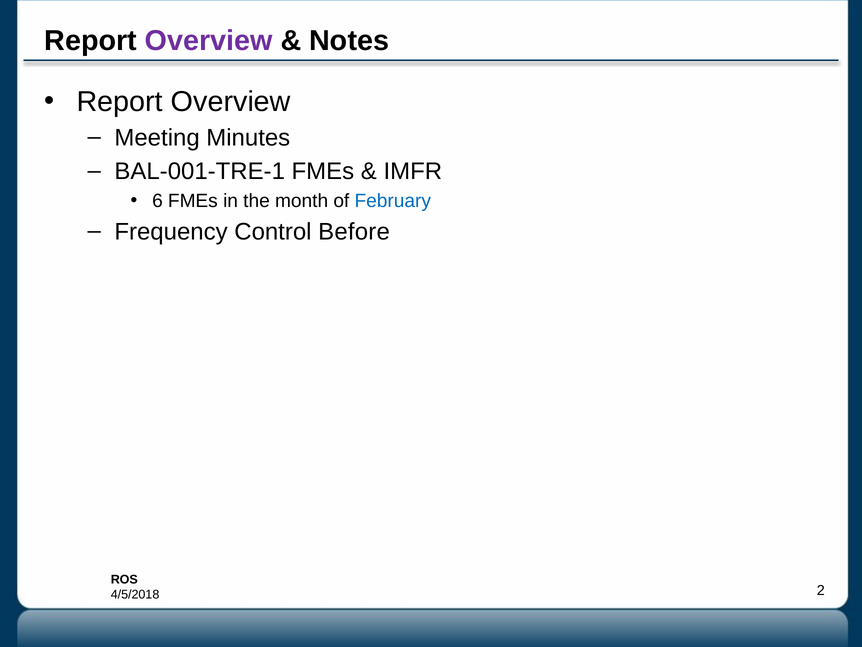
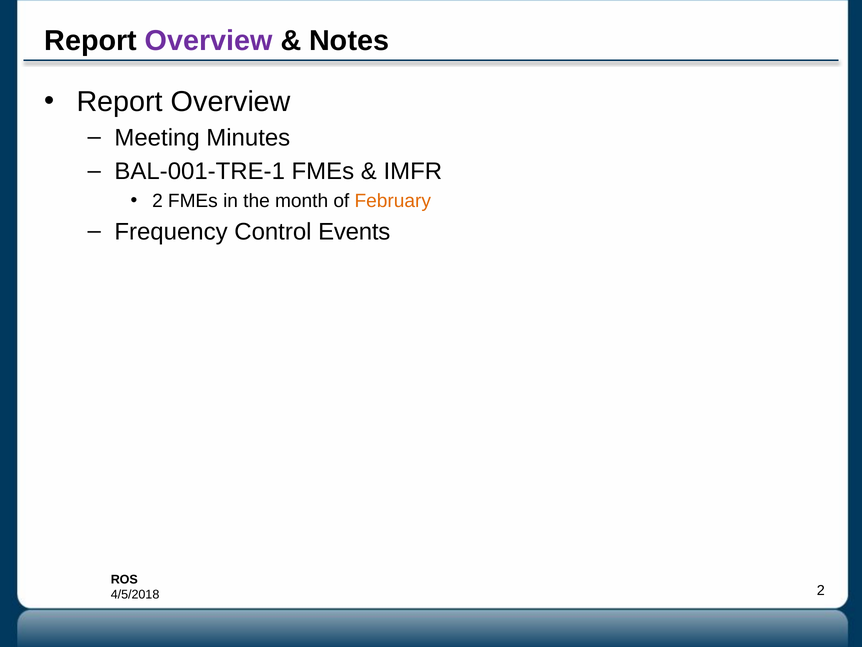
6: 6 -> 2 (157, 201)
February colour: blue -> orange (393, 201)
Before: Before -> Events (354, 232)
